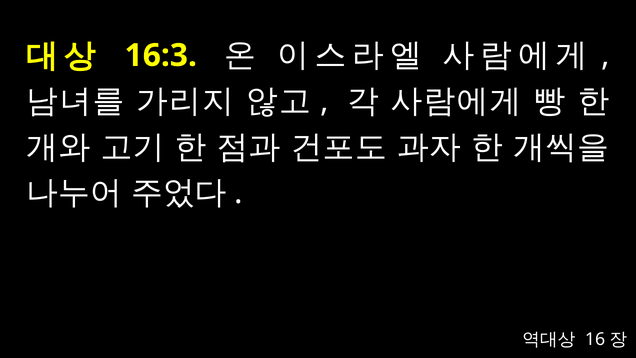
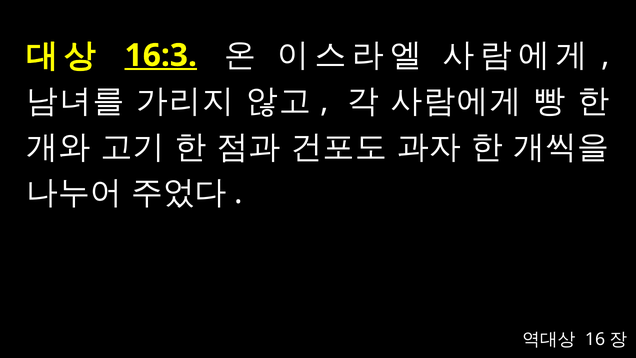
16:3 underline: none -> present (161, 55)
